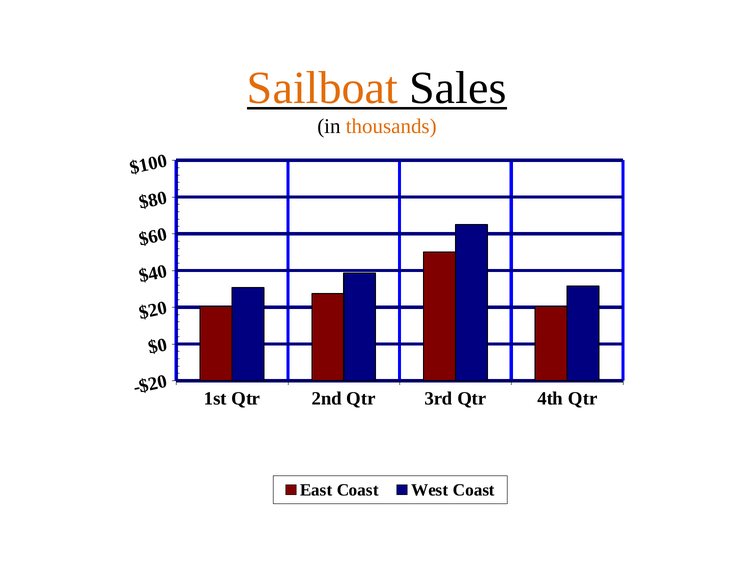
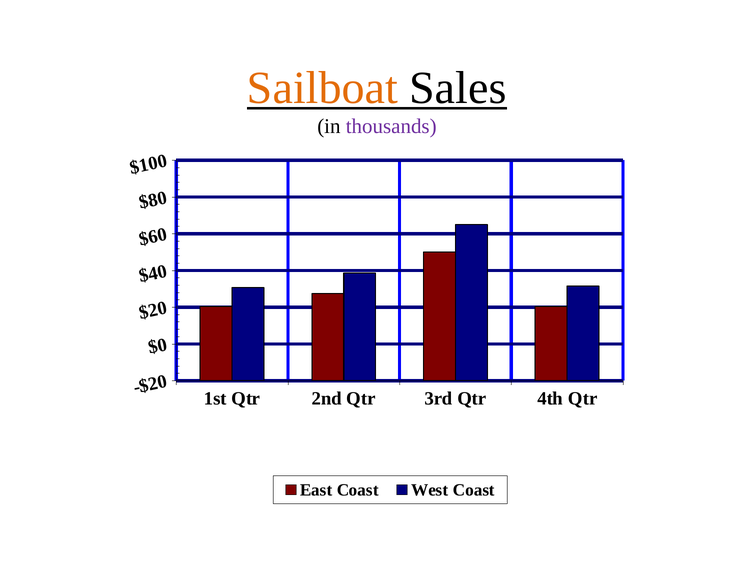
thousands colour: orange -> purple (391, 126)
